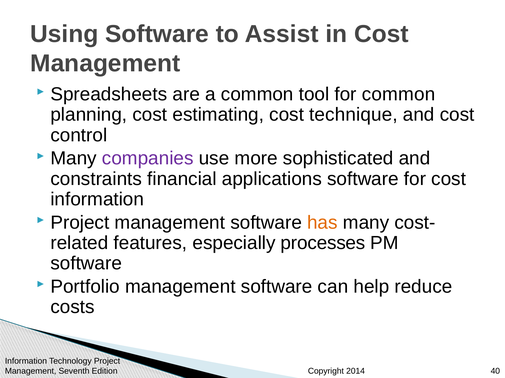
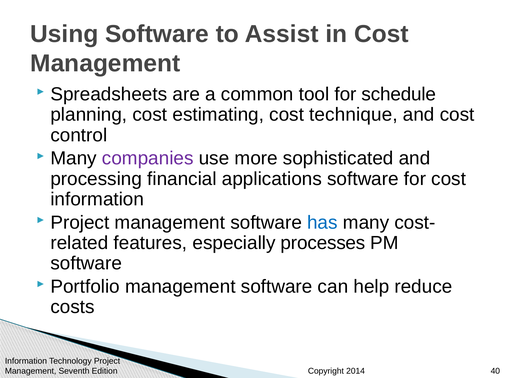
for common: common -> schedule (399, 94)
constraints: constraints -> processing (96, 179)
has colour: orange -> blue (322, 223)
